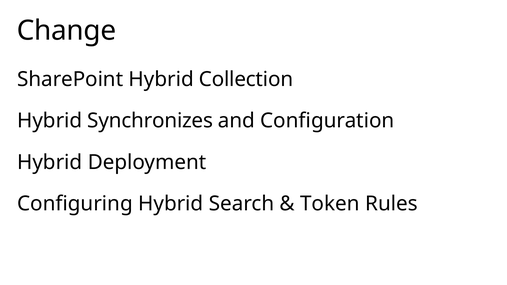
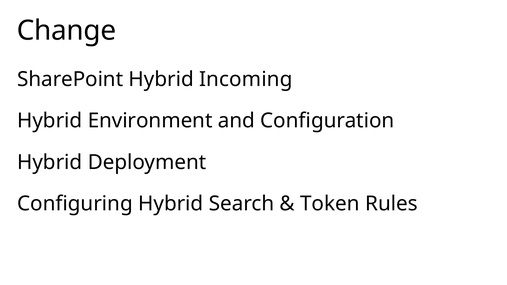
Collection: Collection -> Incoming (246, 79)
Synchronizes: Synchronizes -> Environment (150, 121)
